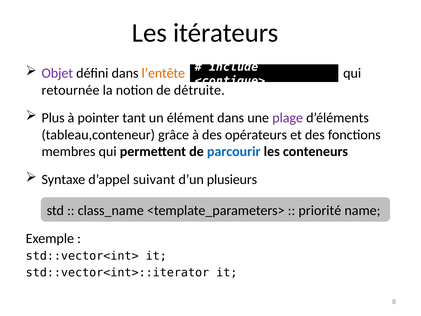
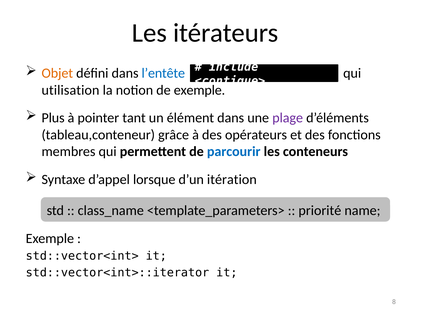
Objet colour: purple -> orange (57, 73)
l’entête colour: orange -> blue (163, 73)
retournée: retournée -> utilisation (70, 90)
de détruite: détruite -> exemple (199, 90)
suivant: suivant -> lorsque (154, 179)
plusieurs: plusieurs -> itération (232, 179)
